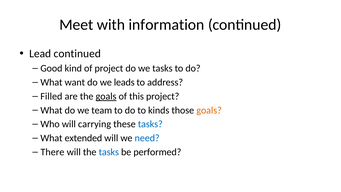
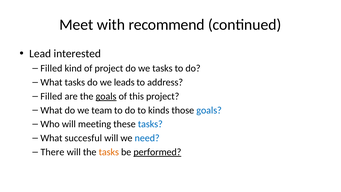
information: information -> recommend (167, 25)
Lead continued: continued -> interested (77, 54)
Good: Good -> Filled (51, 68)
What want: want -> tasks (75, 82)
goals colour: orange -> blue (209, 110)
carrying: carrying -> meeting (95, 124)
extended: extended -> succesful (83, 138)
tasks colour: blue -> orange (109, 152)
performed underline: none -> present (157, 152)
